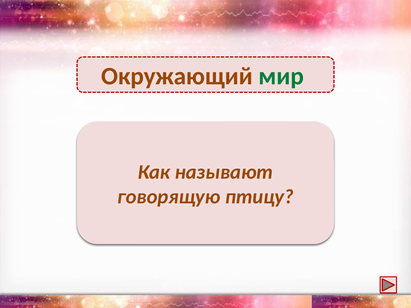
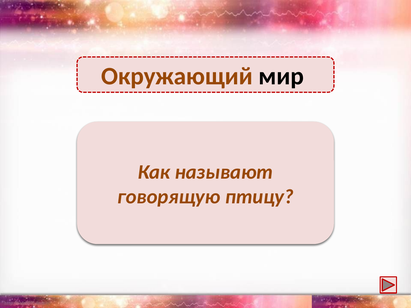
мир colour: green -> black (281, 76)
